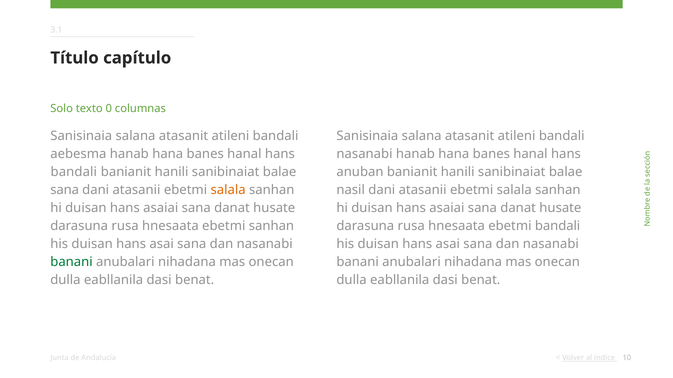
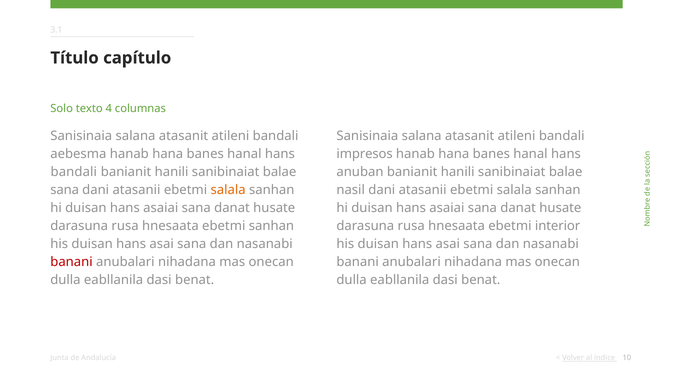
0: 0 -> 4 (109, 109)
nasanabi: nasanabi -> impresos (365, 154)
ebetmi bandali: bandali -> interior (558, 226)
banani colour: green -> red (71, 262)
